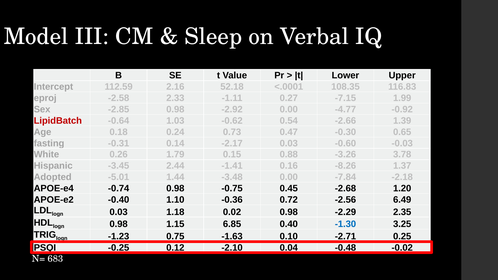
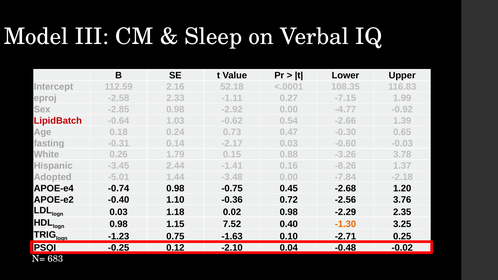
6.49: 6.49 -> 3.76 (402, 200)
6.85: 6.85 -> 7.52 (232, 224)
-1.30 colour: blue -> orange (345, 224)
